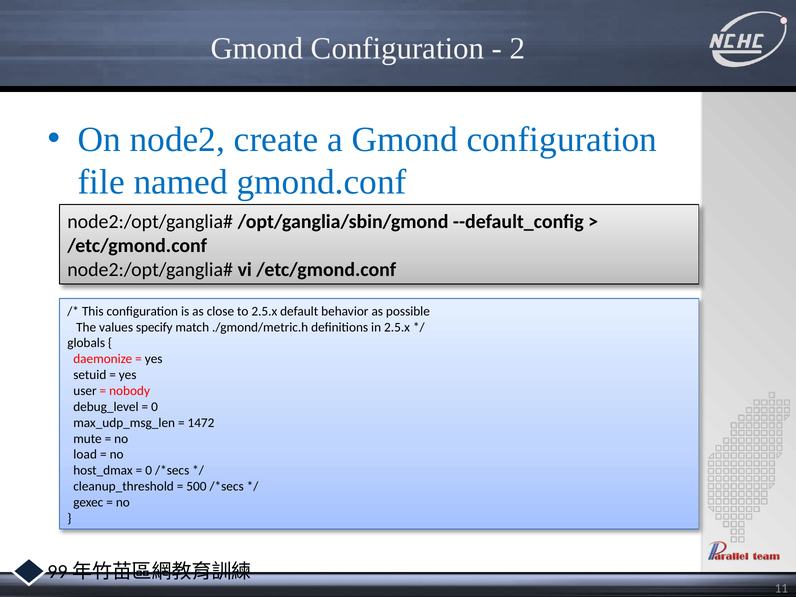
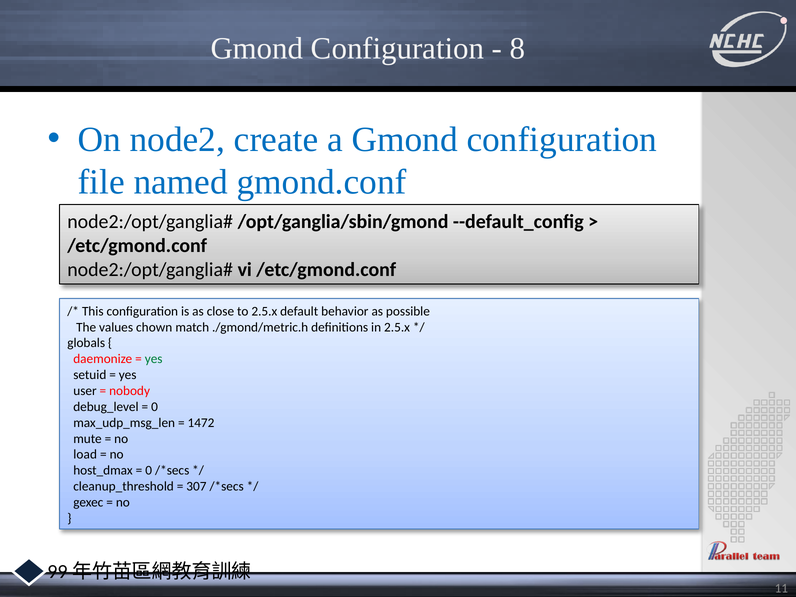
2: 2 -> 8 (518, 49)
specify: specify -> chown (154, 327)
yes colour: black -> green (154, 359)
500: 500 -> 307 (196, 486)
